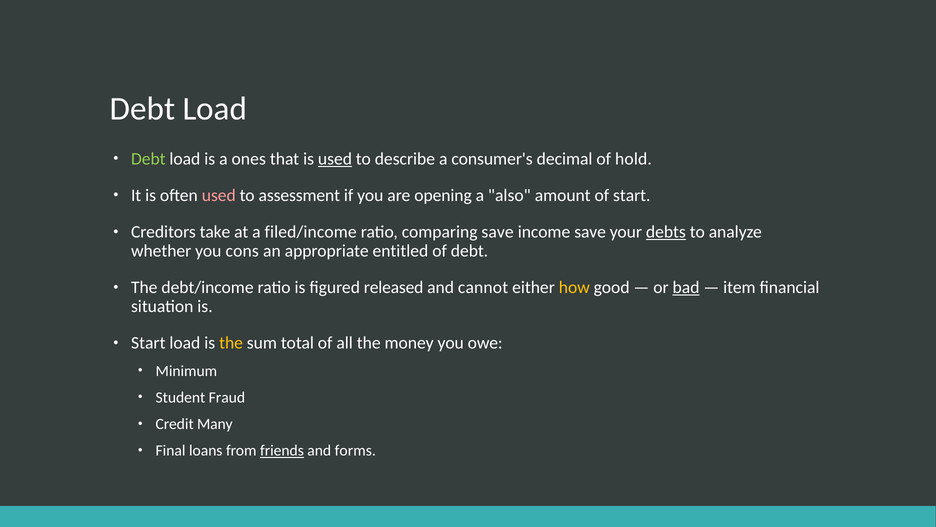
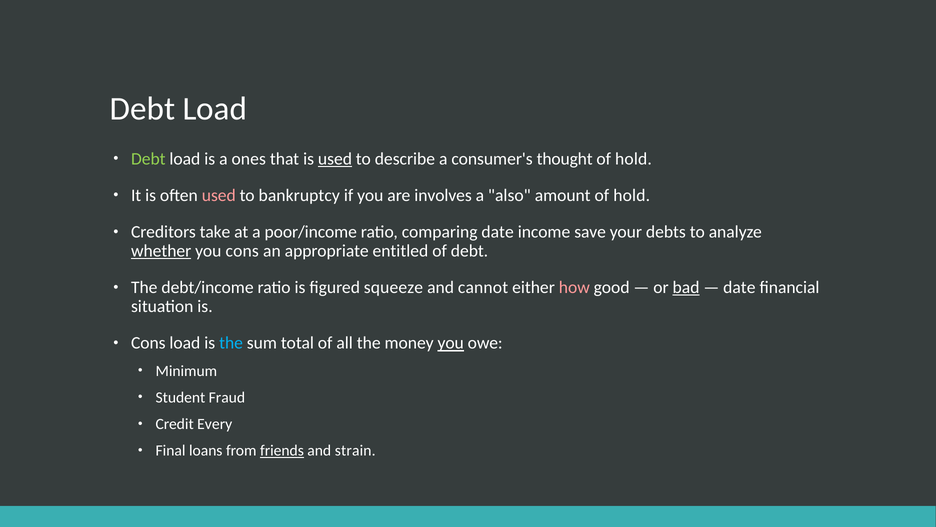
decimal: decimal -> thought (565, 159)
assessment: assessment -> bankruptcy (299, 195)
opening: opening -> involves (443, 195)
amount of start: start -> hold (632, 195)
filed/income: filed/income -> poor/income (311, 232)
comparing save: save -> date (498, 232)
debts underline: present -> none (666, 232)
whether underline: none -> present (161, 251)
released: released -> squeeze (393, 287)
how colour: yellow -> pink (574, 287)
item: item -> date (739, 287)
Start: Start -> Cons (148, 343)
the colour: yellow -> light blue (231, 343)
you underline: none -> present (451, 343)
Many: Many -> Every (215, 424)
forms: forms -> strain (355, 450)
